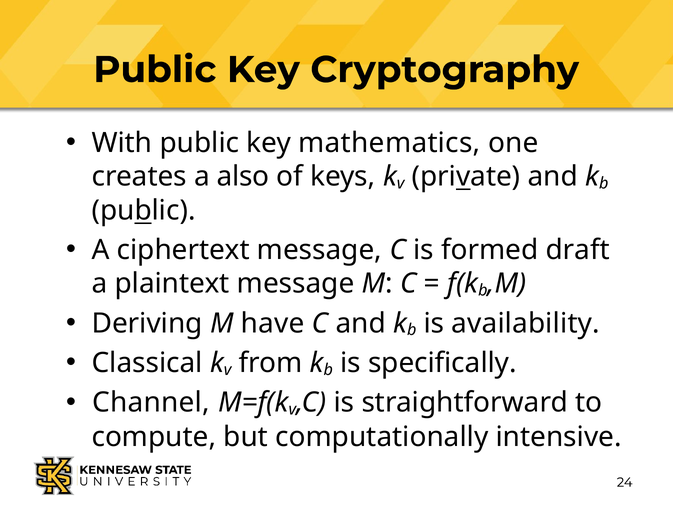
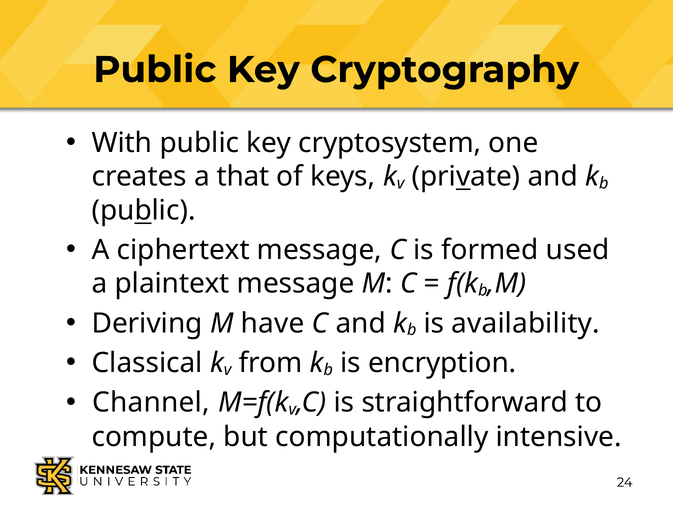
mathematics: mathematics -> cryptosystem (390, 143)
also: also -> that (243, 177)
draft: draft -> used (578, 250)
specifically: specifically -> encryption (442, 363)
